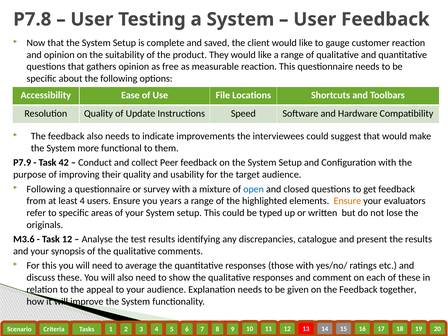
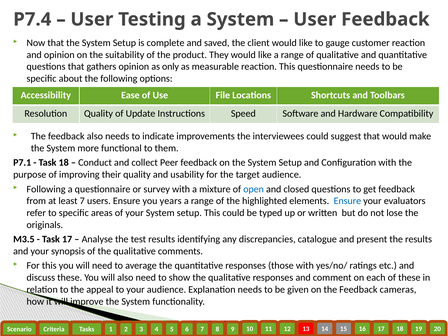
P7.8: P7.8 -> P7.4 (32, 19)
free: free -> only (171, 67)
P7.9: P7.9 -> P7.1 (22, 163)
Task 42: 42 -> 18 (64, 163)
least 4: 4 -> 7 (82, 201)
Ensure colour: orange -> blue (347, 201)
M3.6: M3.6 -> M3.5 (24, 239)
Task 12: 12 -> 17 (67, 239)
together: together -> cameras (398, 290)
